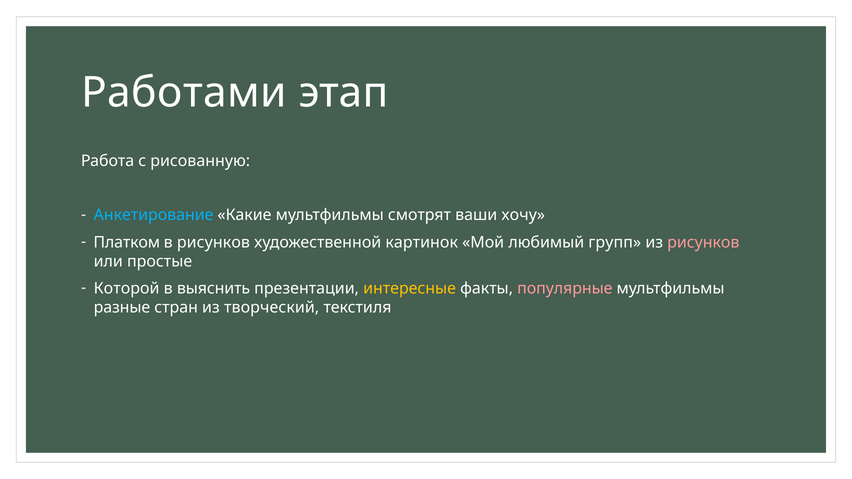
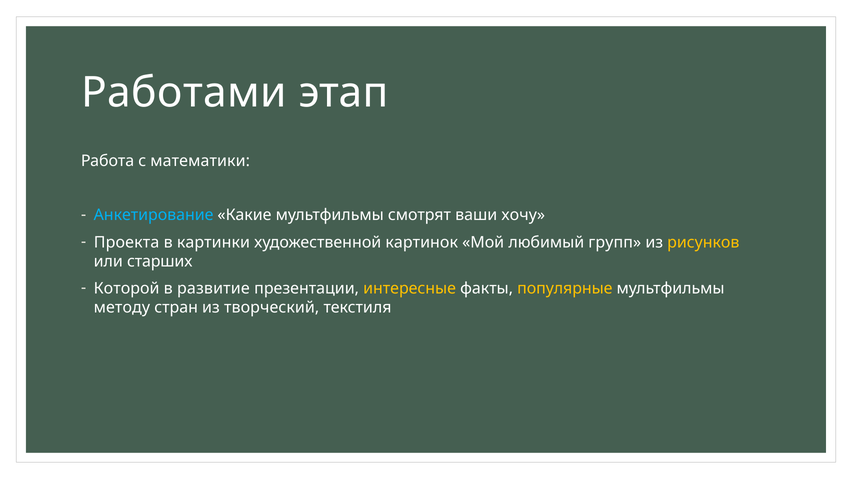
рисованную: рисованную -> математики (200, 161)
Платком: Платком -> Проекта (127, 242)
в рисунков: рисунков -> картинки (213, 242)
рисунков colour: pink -> yellow (703, 242)
простые: простые -> старших (160, 262)
выяснить: выяснить -> развитие (213, 289)
популярные colour: pink -> yellow (565, 289)
разные: разные -> методу (122, 308)
